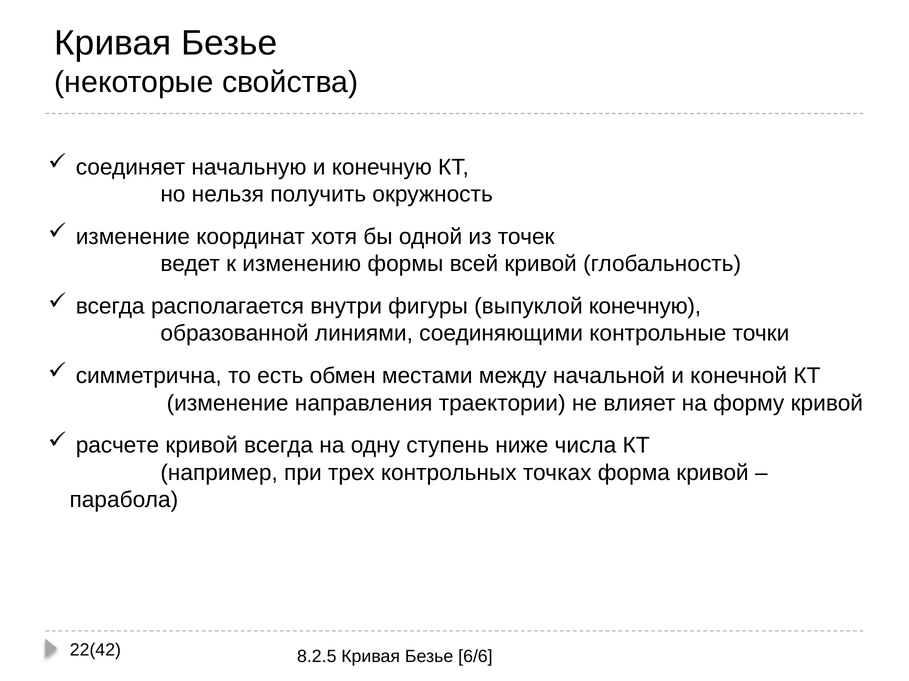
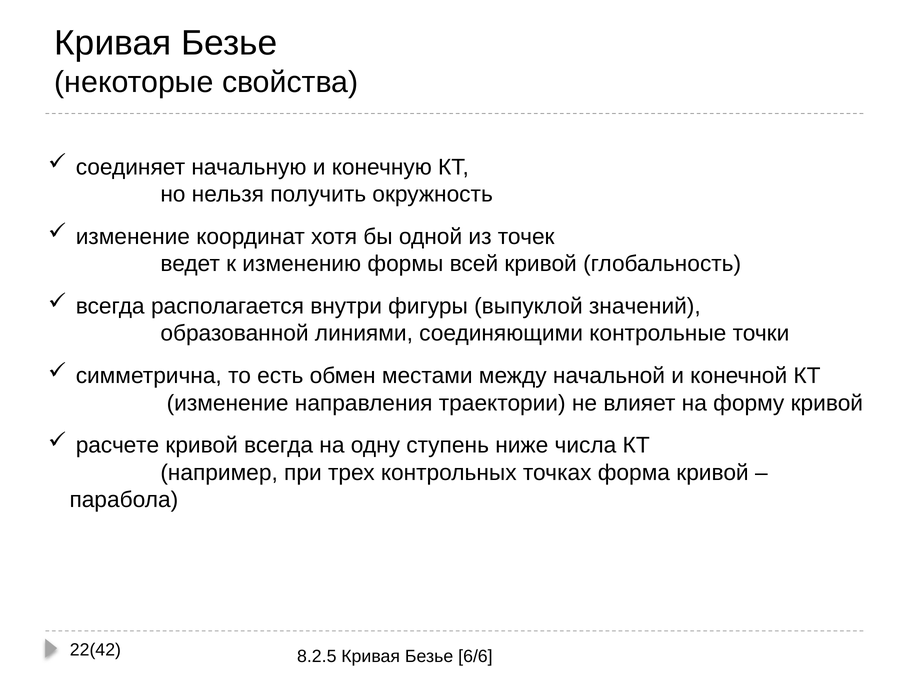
выпуклой конечную: конечную -> значений (645, 307)
